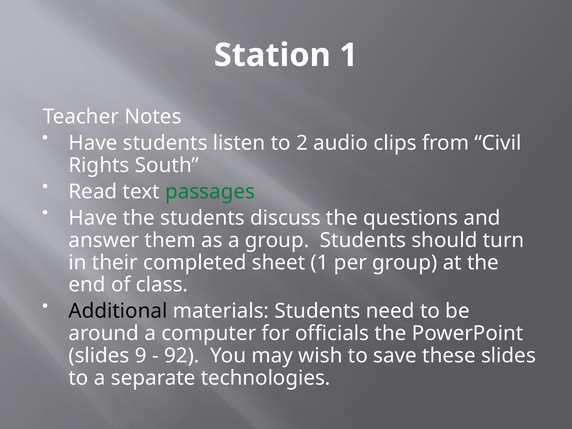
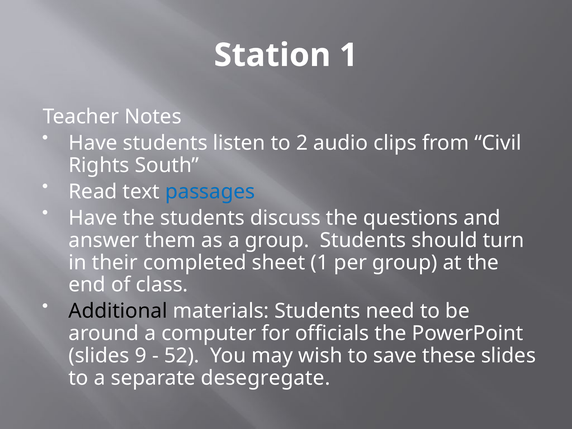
passages colour: green -> blue (210, 192)
92: 92 -> 52 (182, 356)
technologies: technologies -> desegregate (266, 378)
